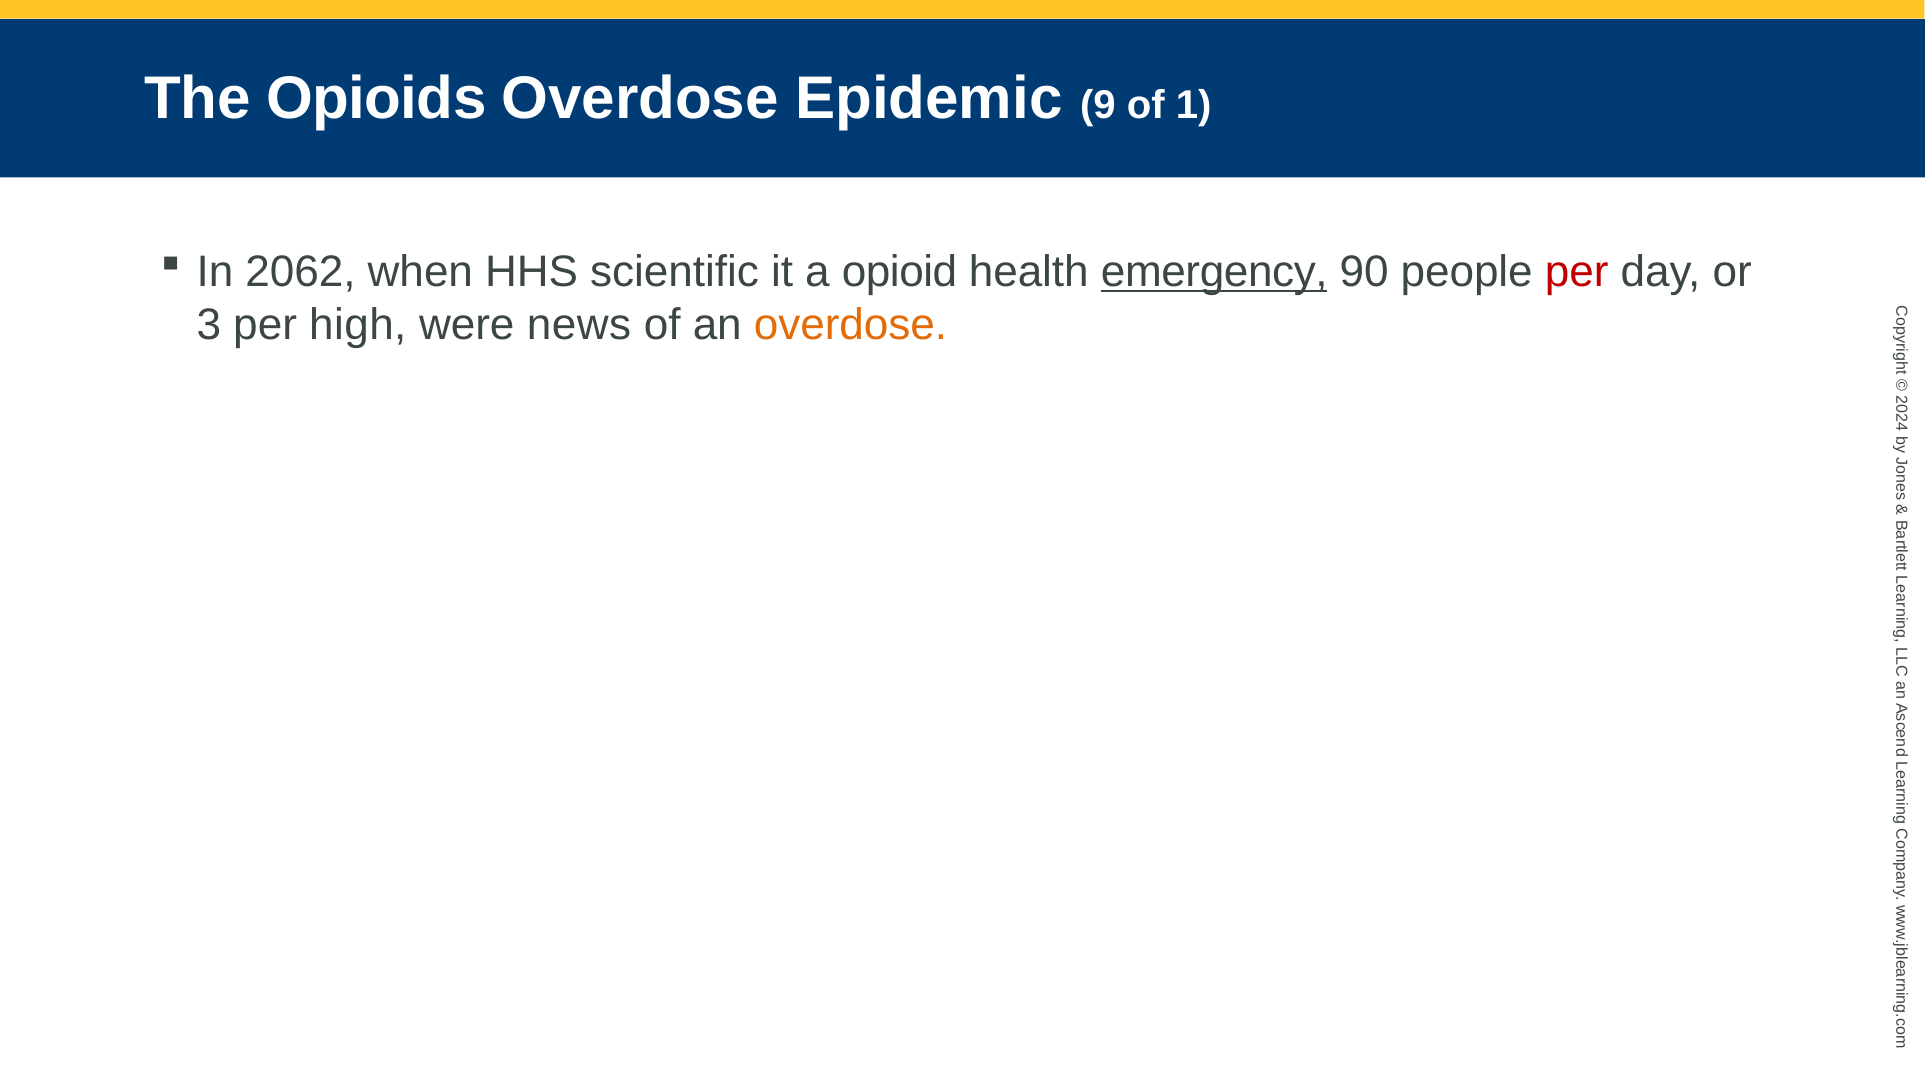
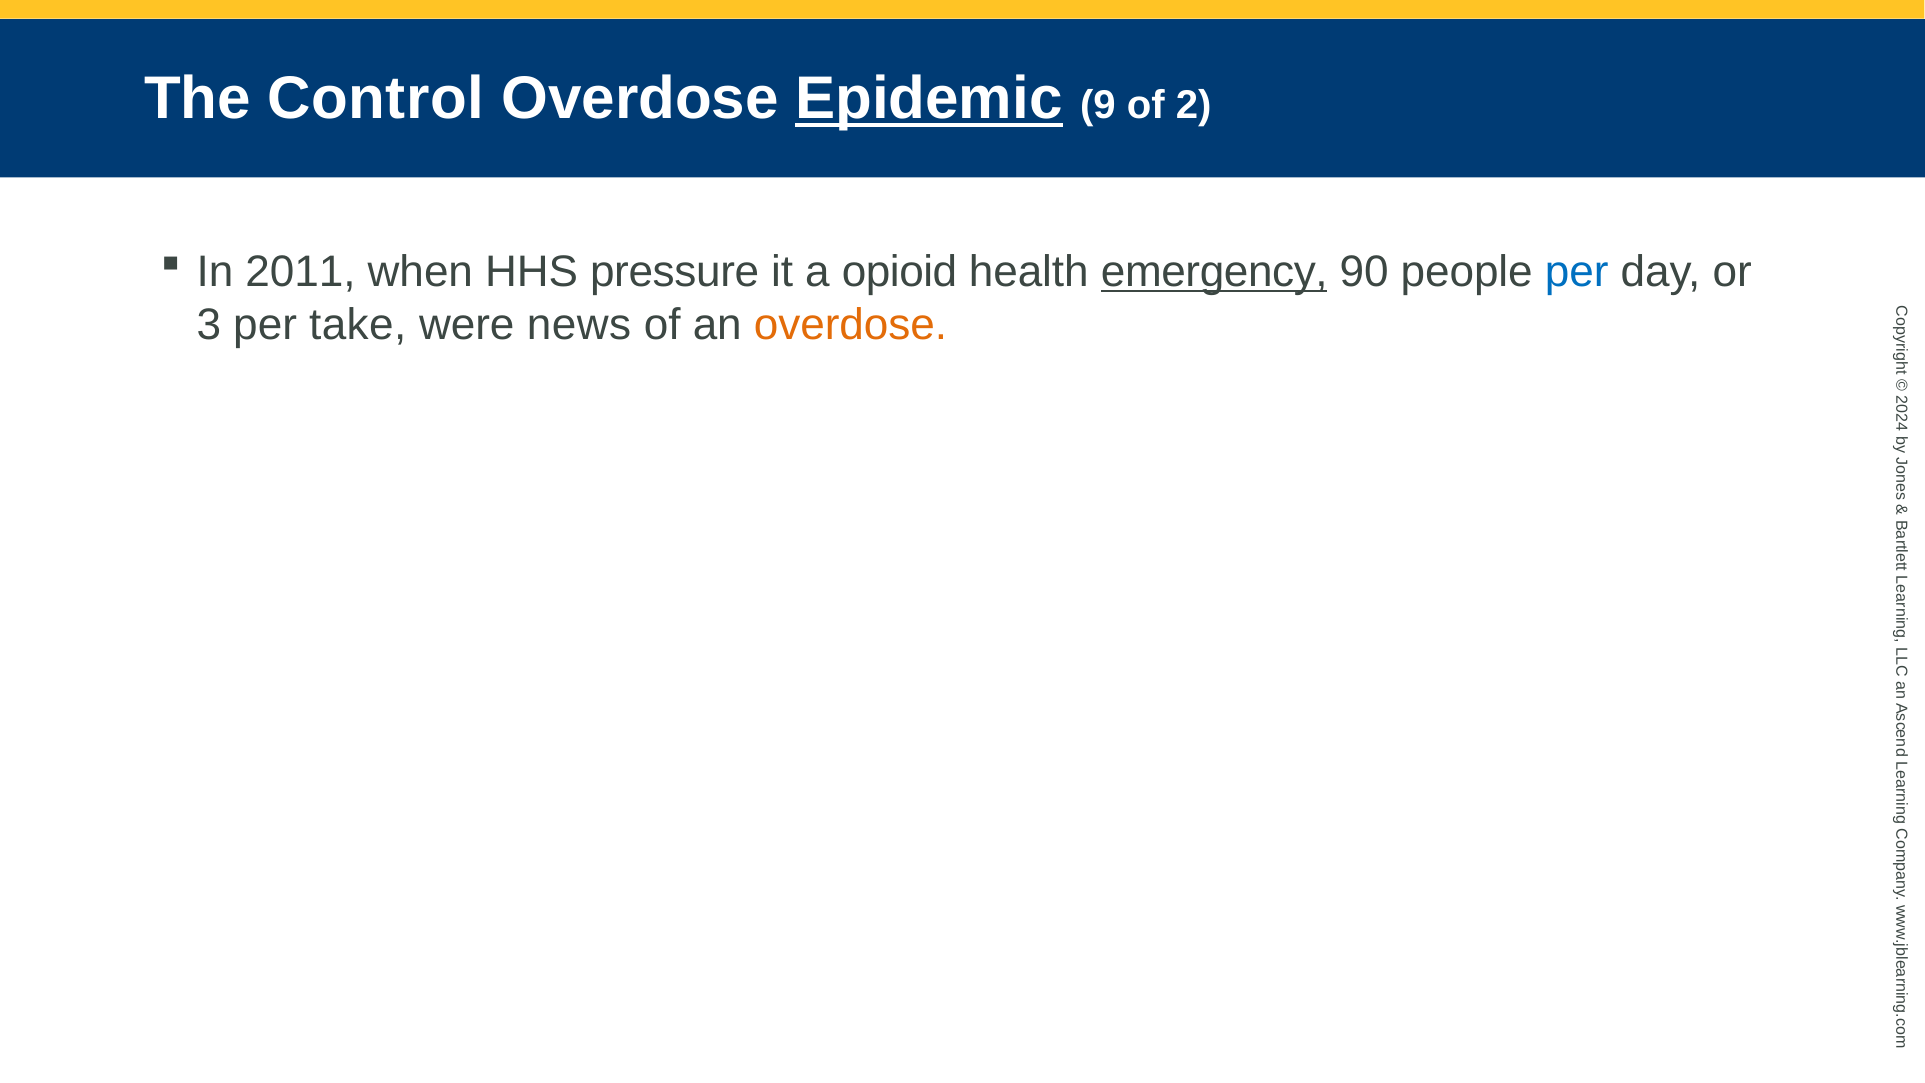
Opioids: Opioids -> Control (376, 99)
Epidemic underline: none -> present (929, 99)
of 1: 1 -> 2 (1194, 105)
2062: 2062 -> 2011 (301, 272)
scientific: scientific -> pressure (675, 272)
per colour: red -> blue (1577, 272)
high: high -> take (358, 325)
